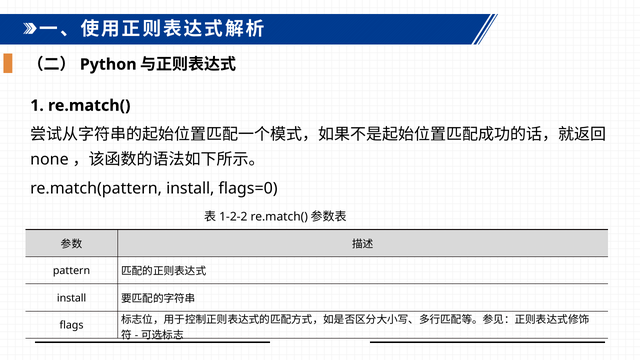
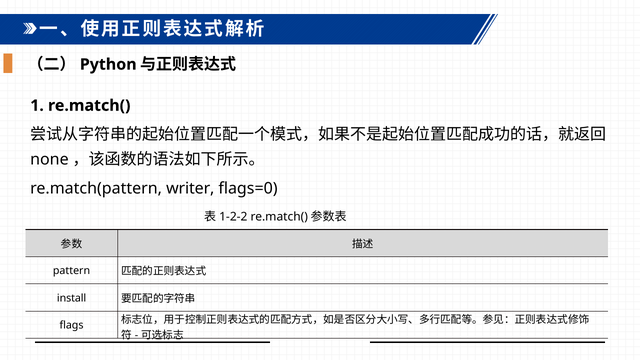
re.match(pattern install: install -> writer (190, 188)
